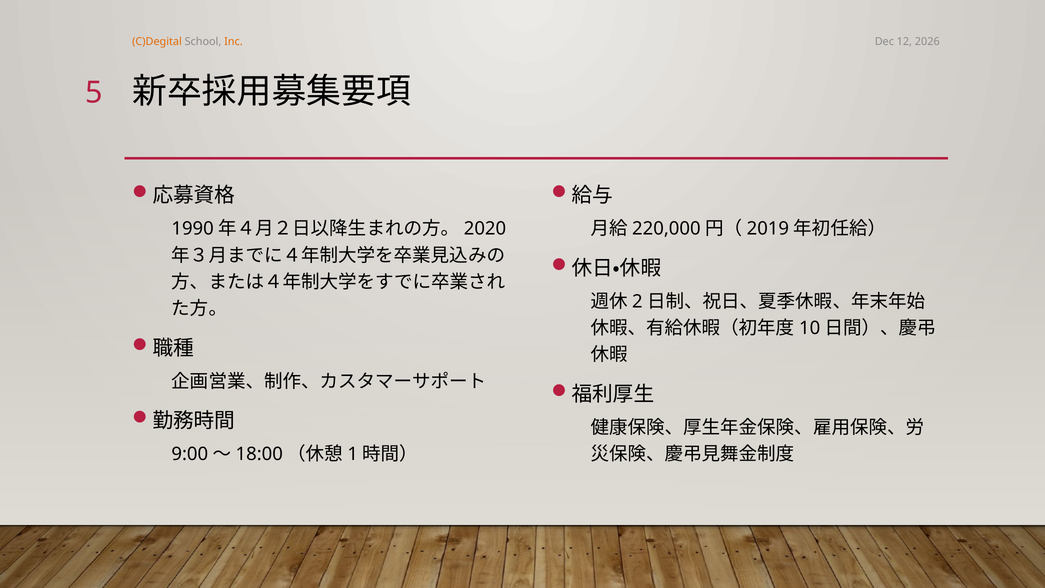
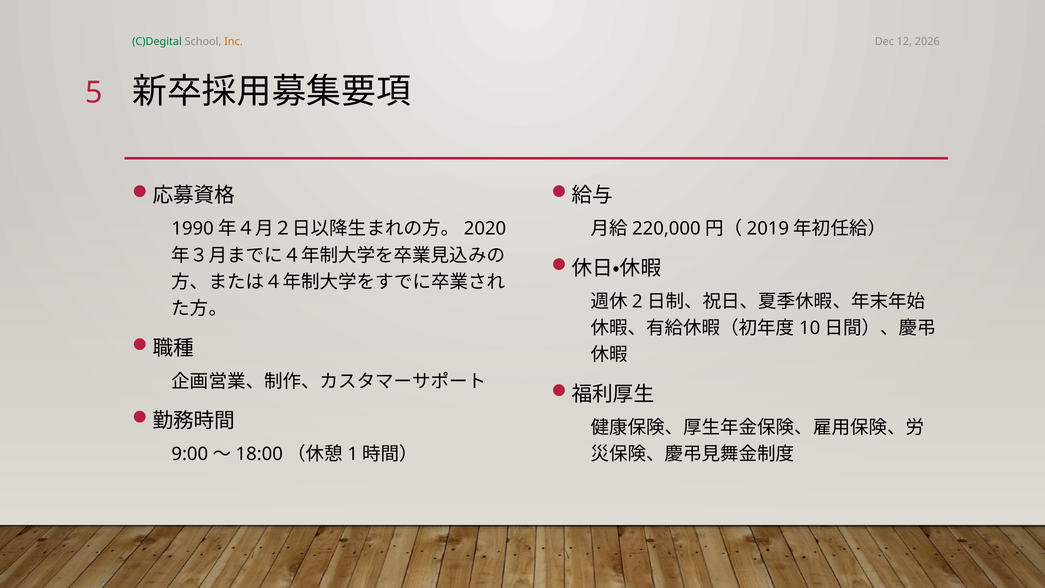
C)Degital colour: orange -> green (157, 41)
